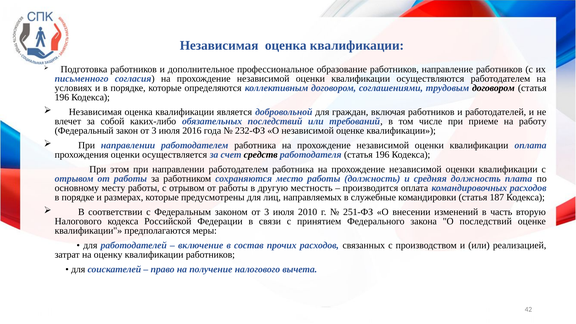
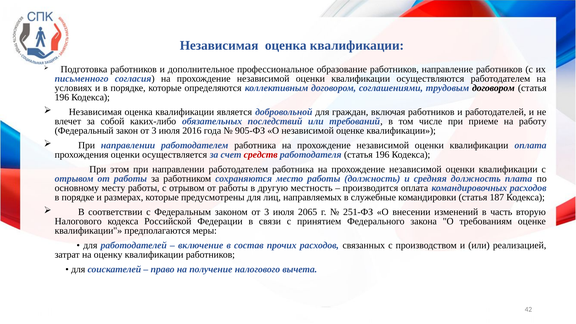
232-ФЗ: 232-ФЗ -> 905-ФЗ (250, 131)
средств colour: black -> red (261, 155)
2010: 2010 -> 2065 (308, 212)
О последствий: последствий -> требованиям (486, 221)
